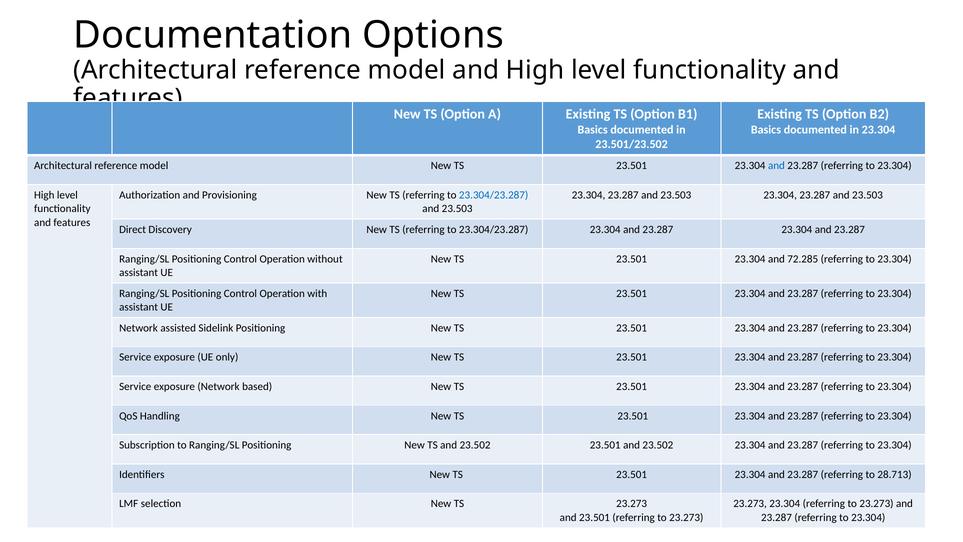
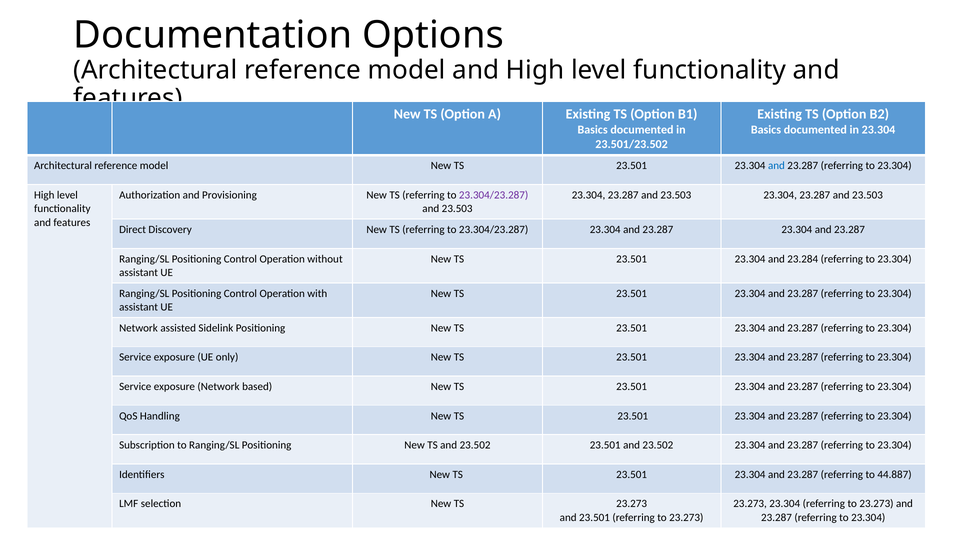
23.304/23.287 colour: blue -> purple (494, 195)
72.285: 72.285 -> 23.284 (803, 259)
28.713: 28.713 -> 44.887 (895, 474)
